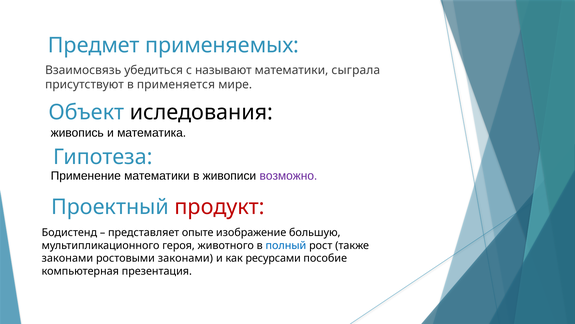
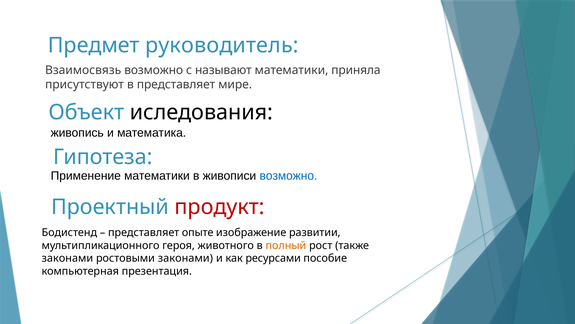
применяемых: применяемых -> руководитель (222, 45)
Взаимосвязь убедиться: убедиться -> возможно (154, 70)
сыграла: сыграла -> приняла (356, 70)
в применяется: применяется -> представляет (176, 84)
возможно colour: purple -> blue (288, 175)
большую: большую -> развитии (315, 232)
полный colour: blue -> orange (286, 245)
